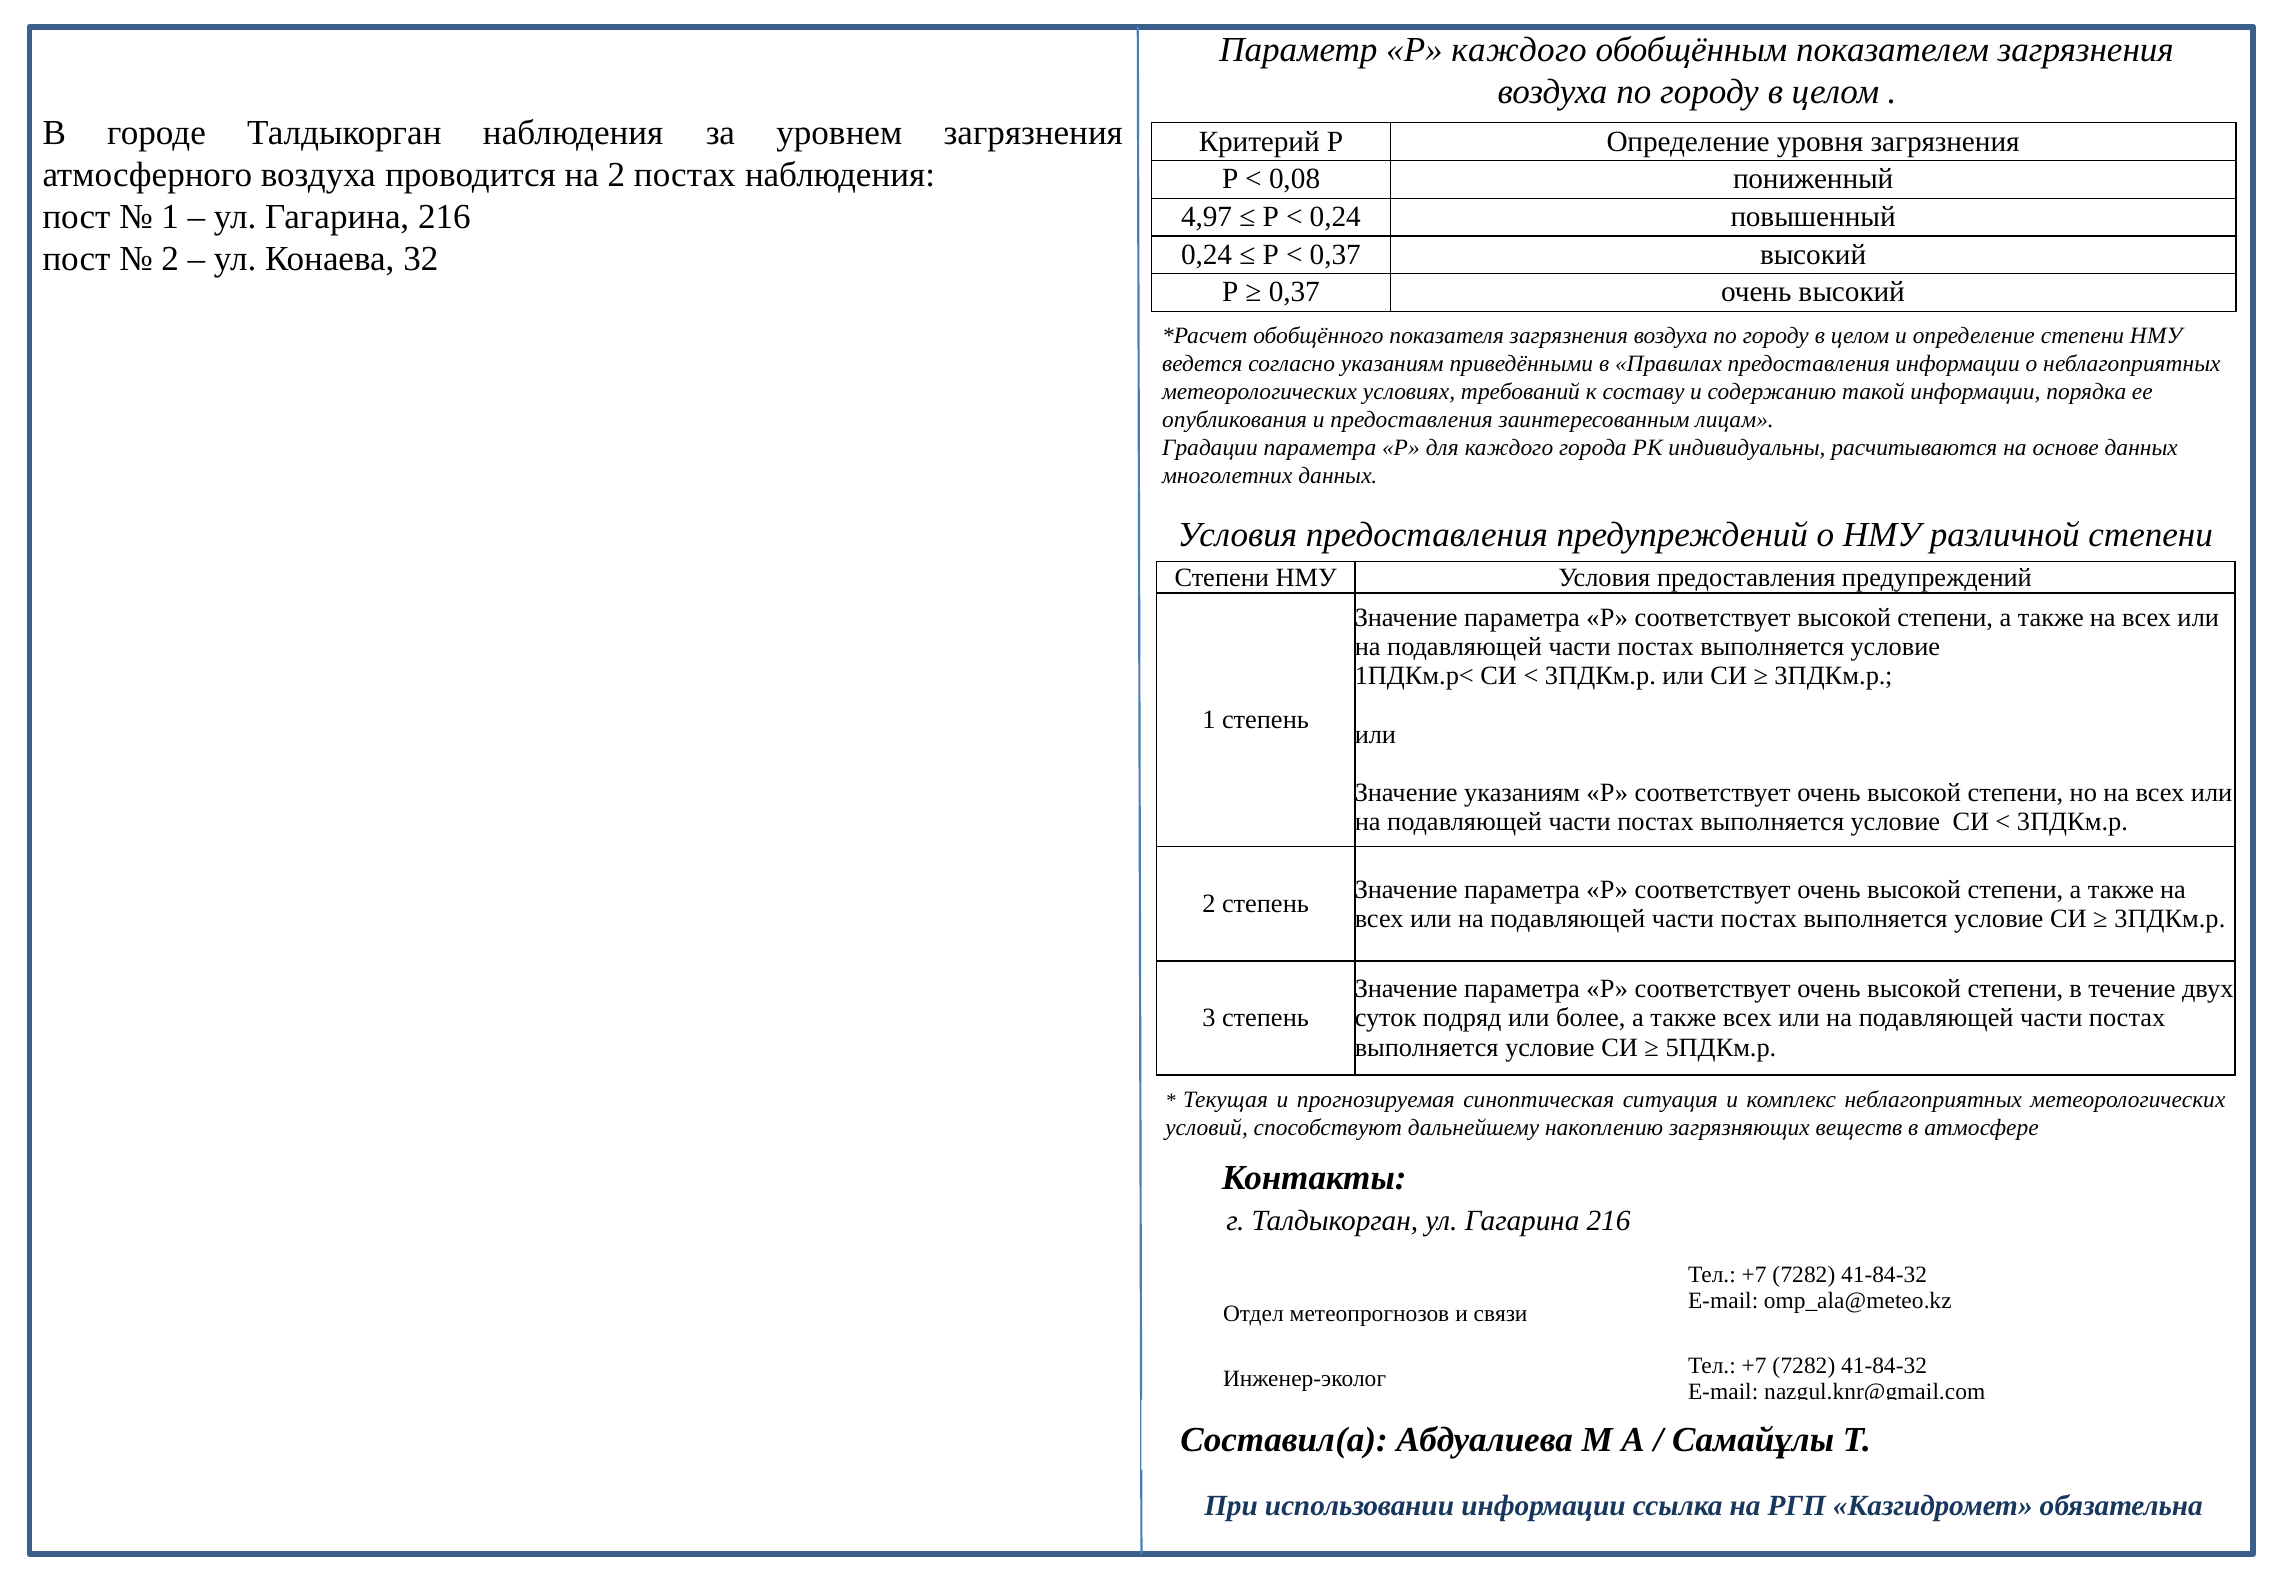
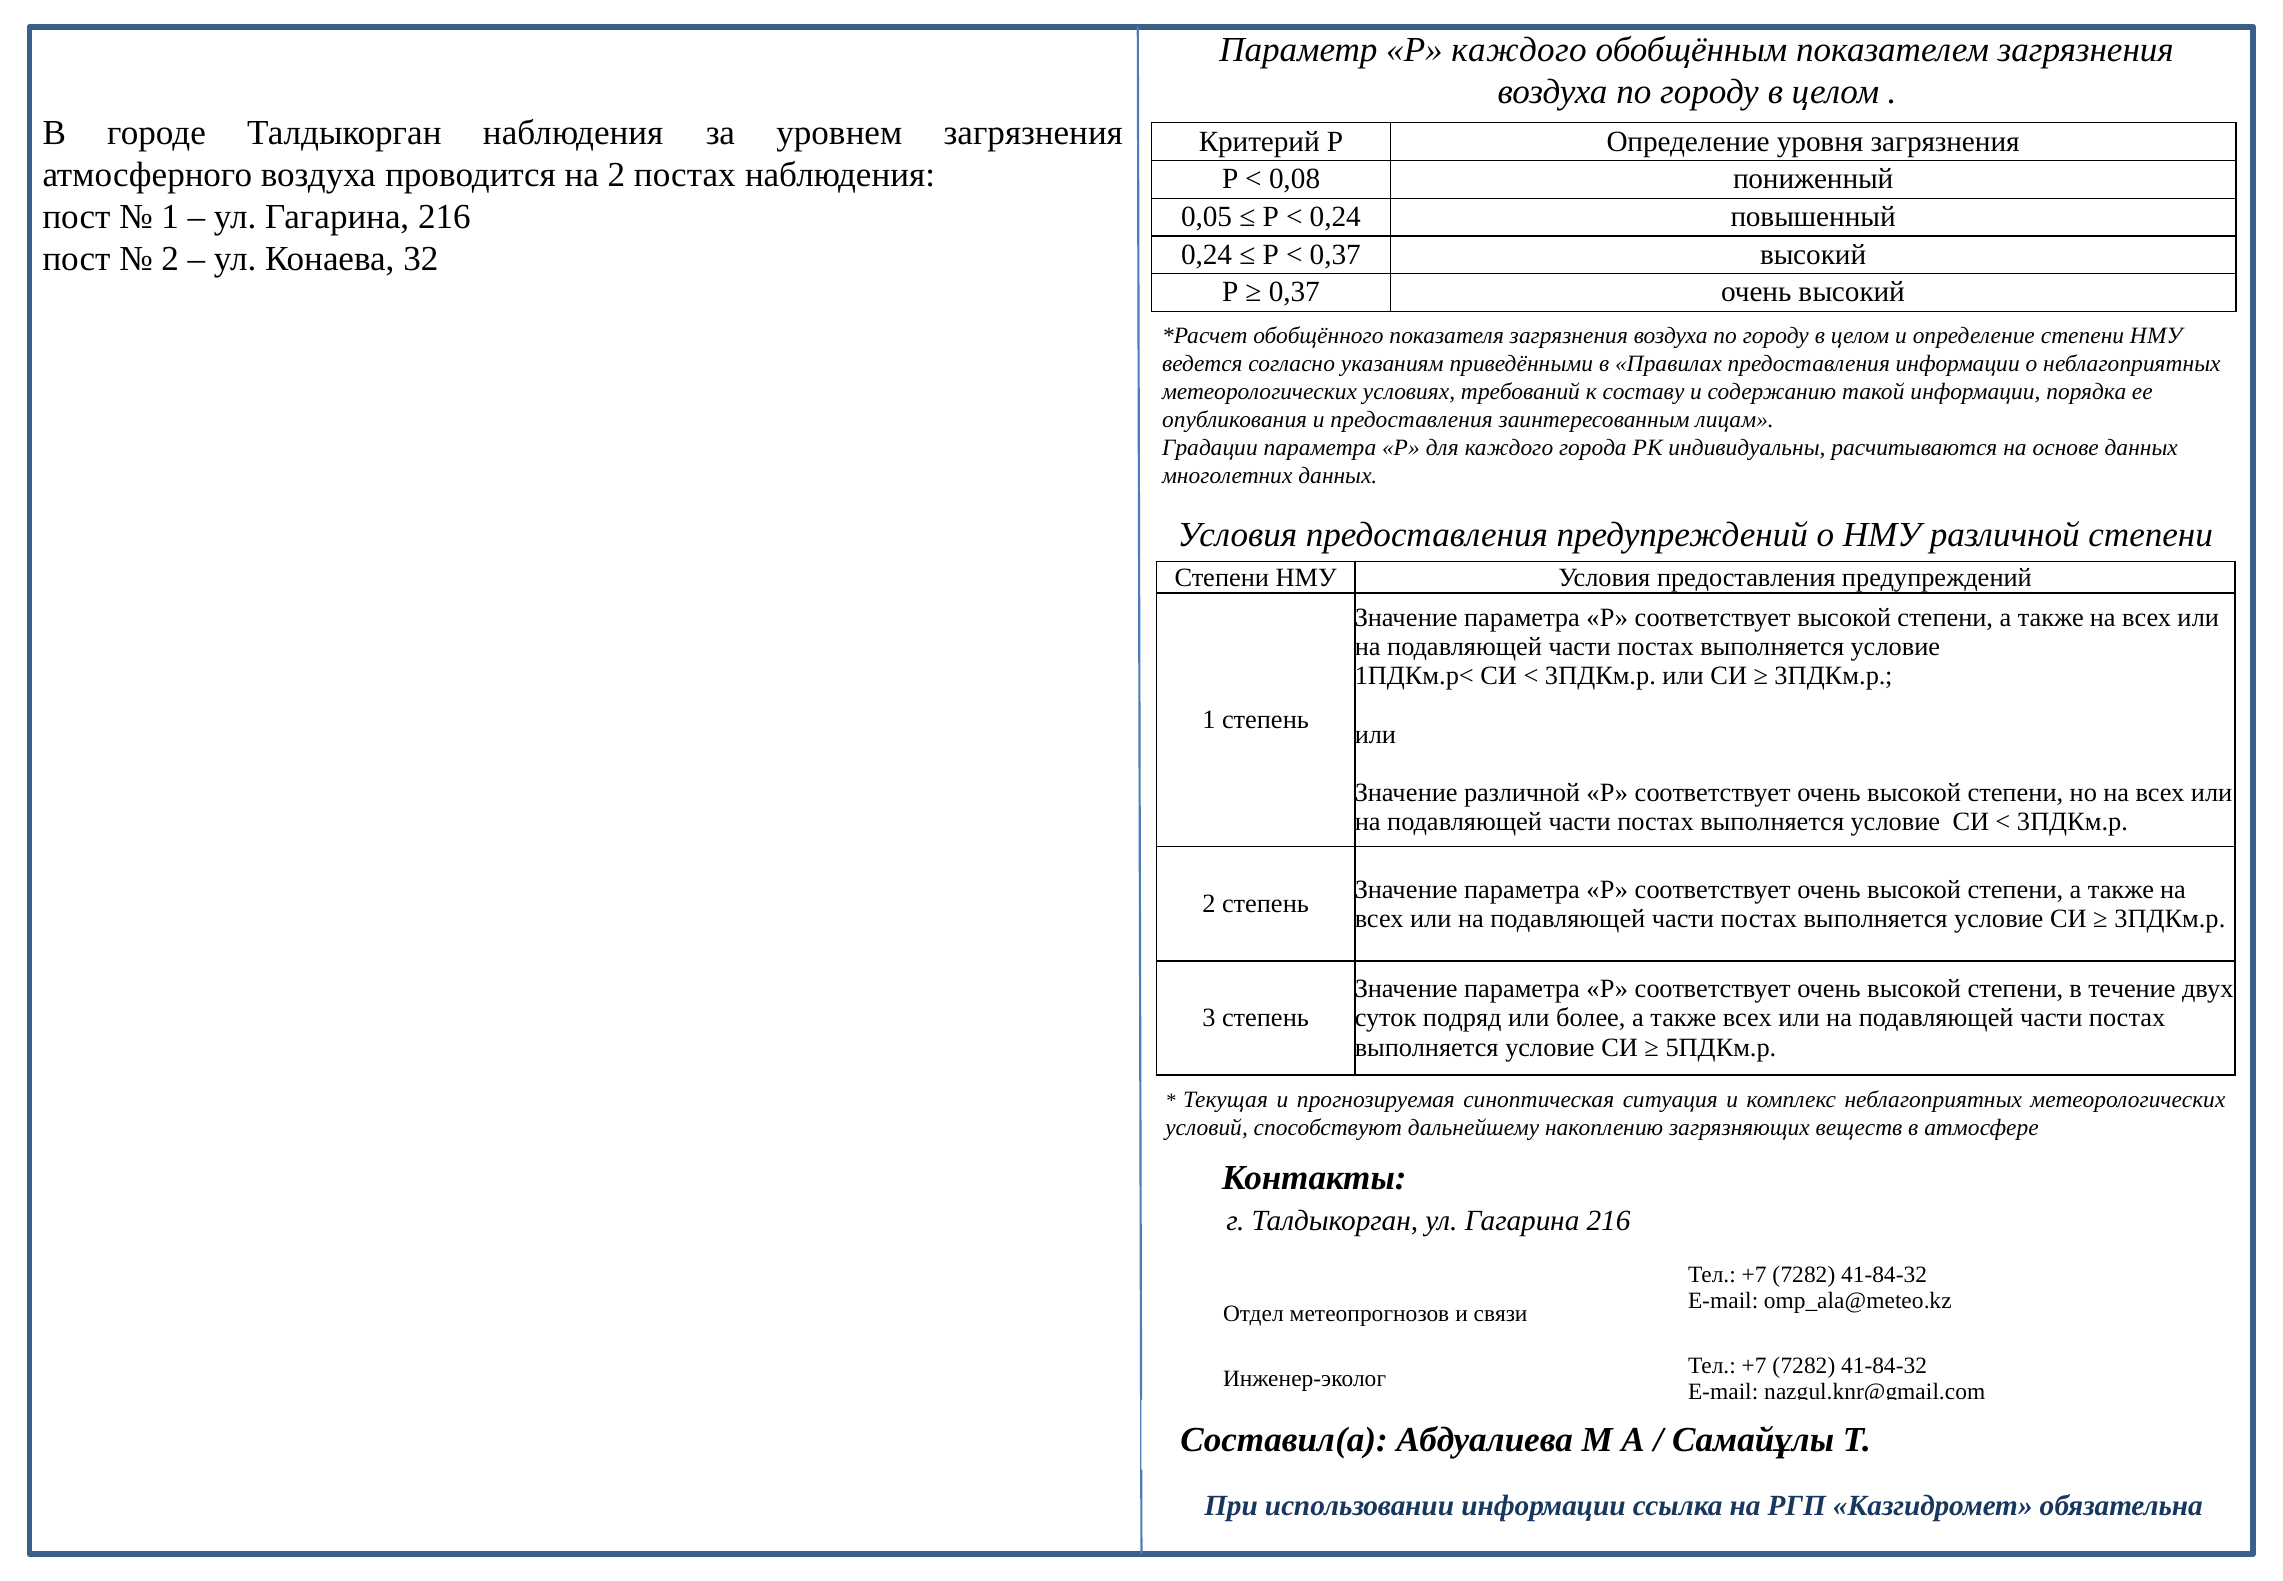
4,97: 4,97 -> 0,05 (1207, 217)
Значение указаниям: указаниям -> различной (1522, 793)
